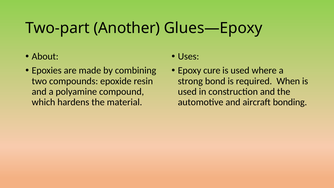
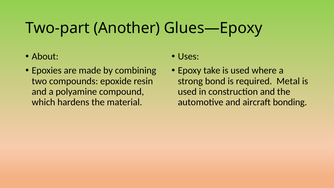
cure: cure -> take (212, 70)
When: When -> Metal (288, 81)
